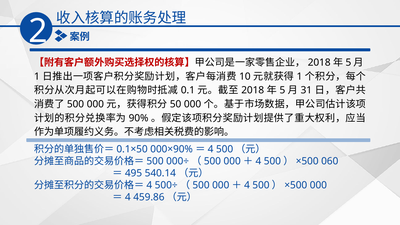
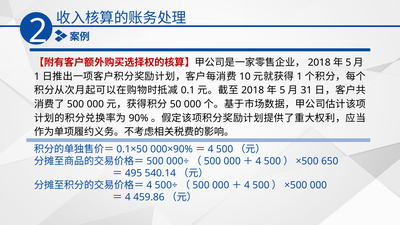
060: 060 -> 650 (330, 161)
